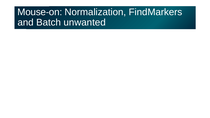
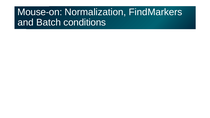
unwanted: unwanted -> conditions (85, 22)
